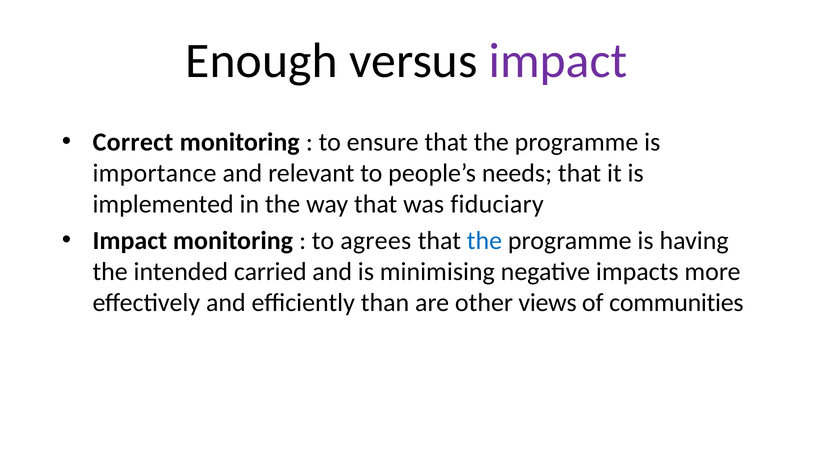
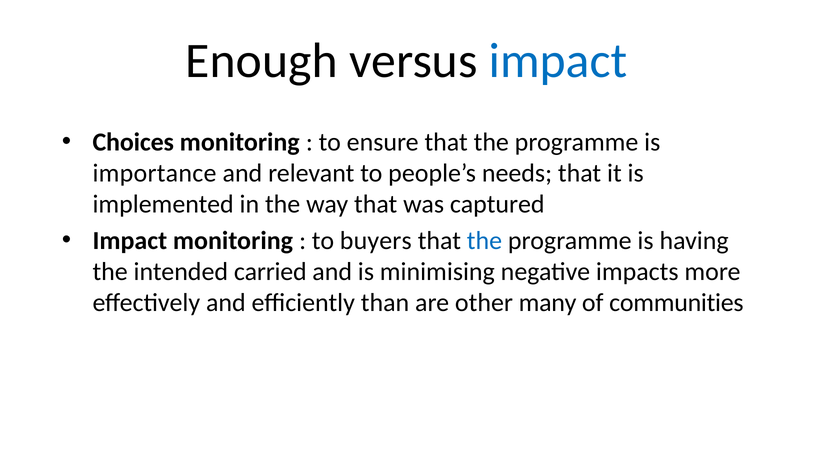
impact colour: purple -> blue (558, 61)
Correct: Correct -> Choices (133, 142)
fiduciary: fiduciary -> captured (497, 204)
agrees: agrees -> buyers (376, 241)
views: views -> many (548, 303)
